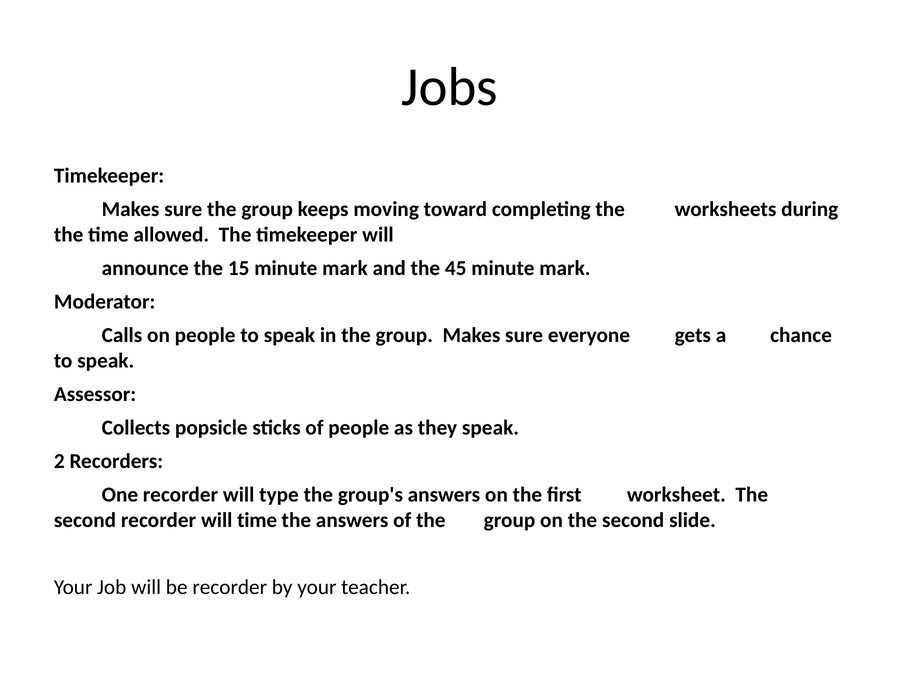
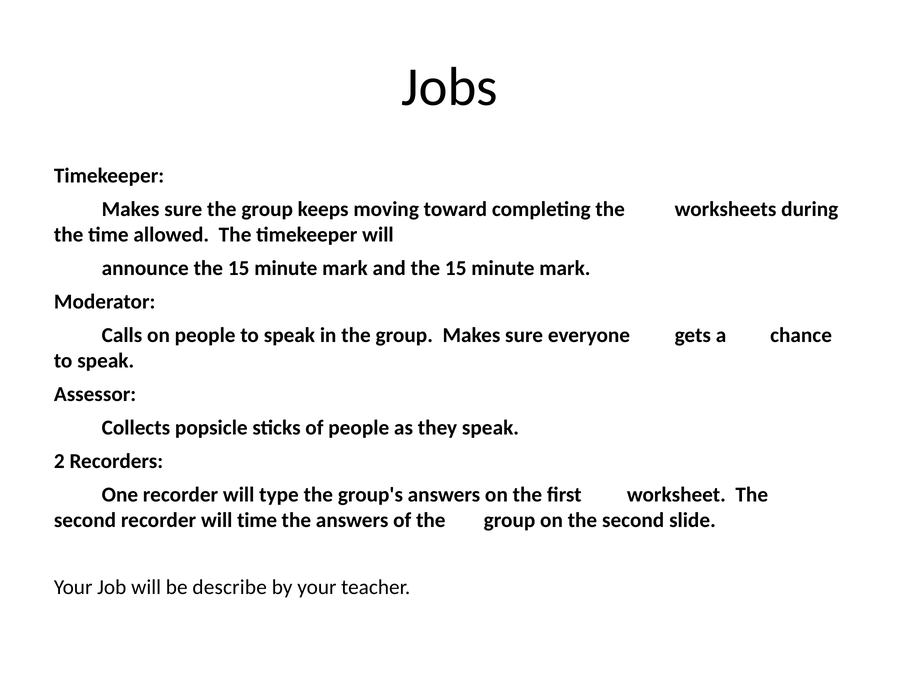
and the 45: 45 -> 15 (456, 268)
be recorder: recorder -> describe (230, 587)
